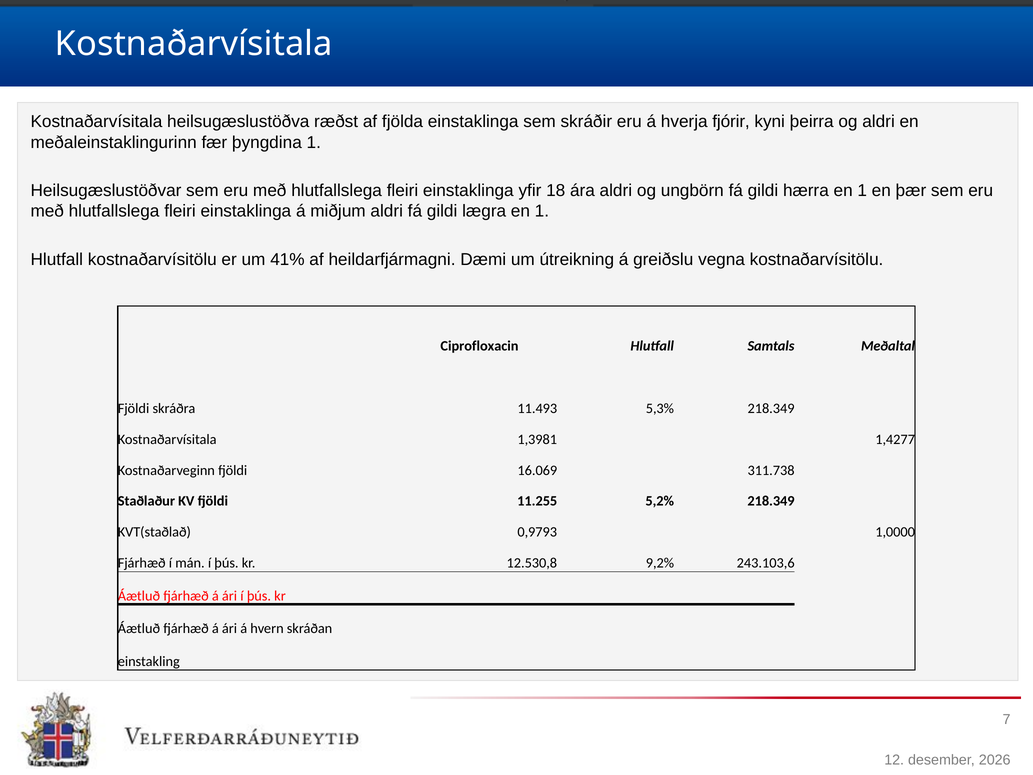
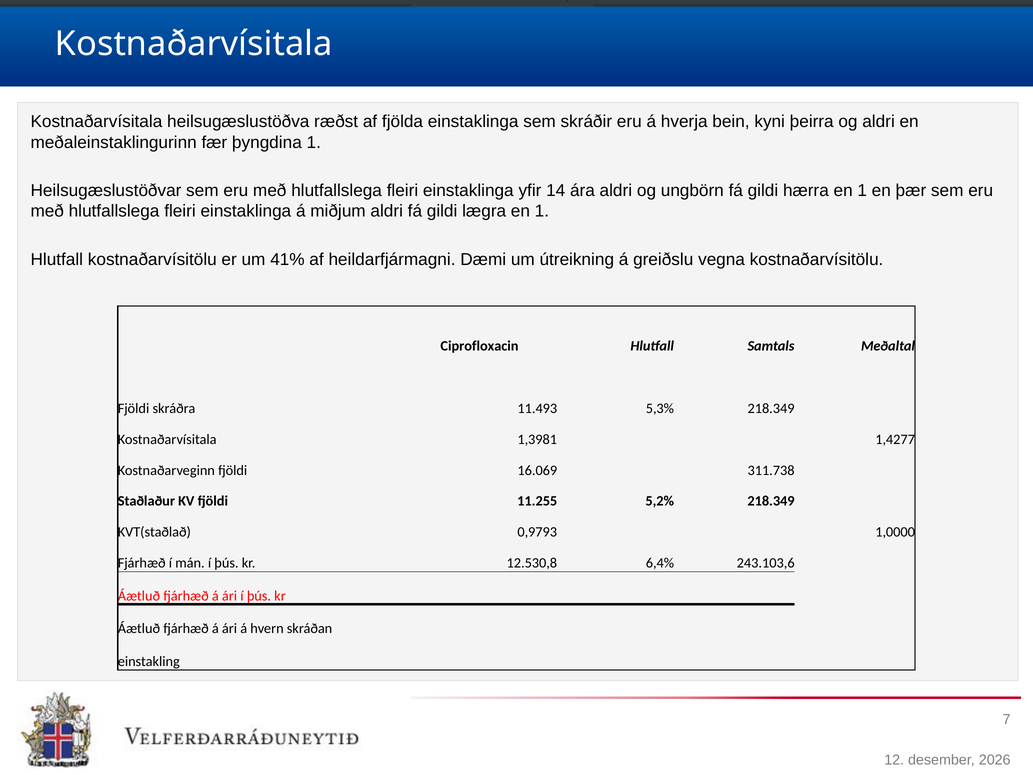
fjórir: fjórir -> bein (731, 122)
18: 18 -> 14 (556, 191)
9,2%: 9,2% -> 6,4% (660, 563)
